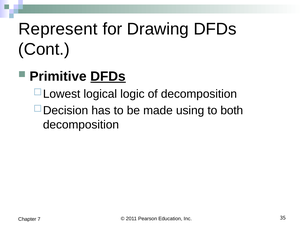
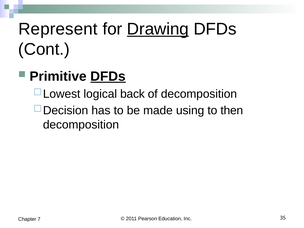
Drawing underline: none -> present (158, 29)
logic: logic -> back (132, 94)
both: both -> then (232, 110)
